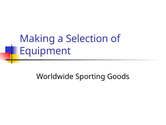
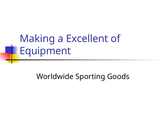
Selection: Selection -> Excellent (87, 39)
